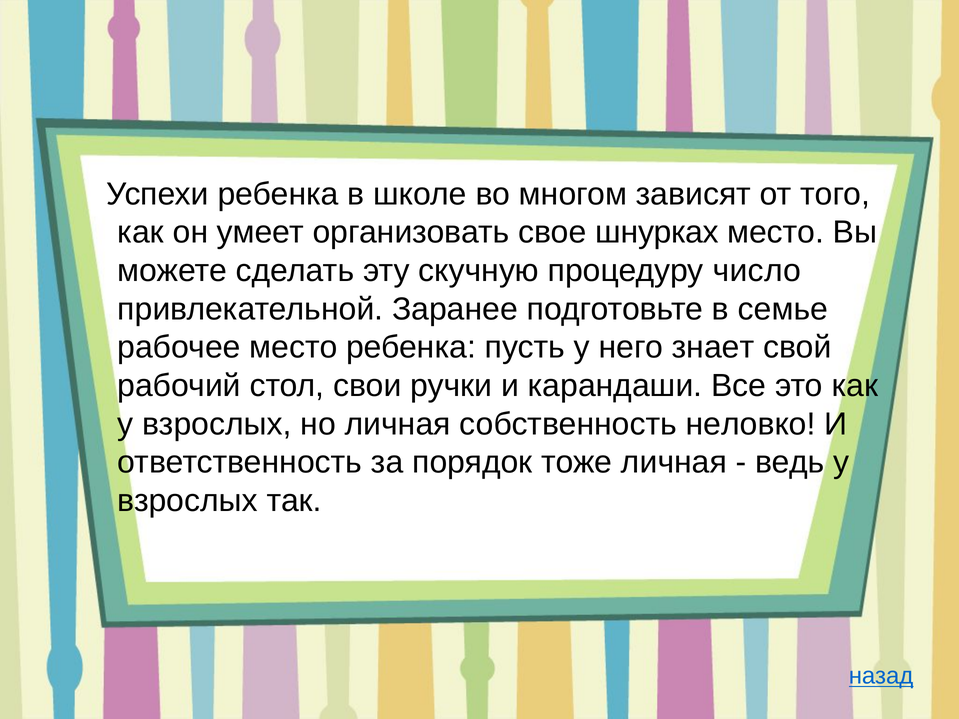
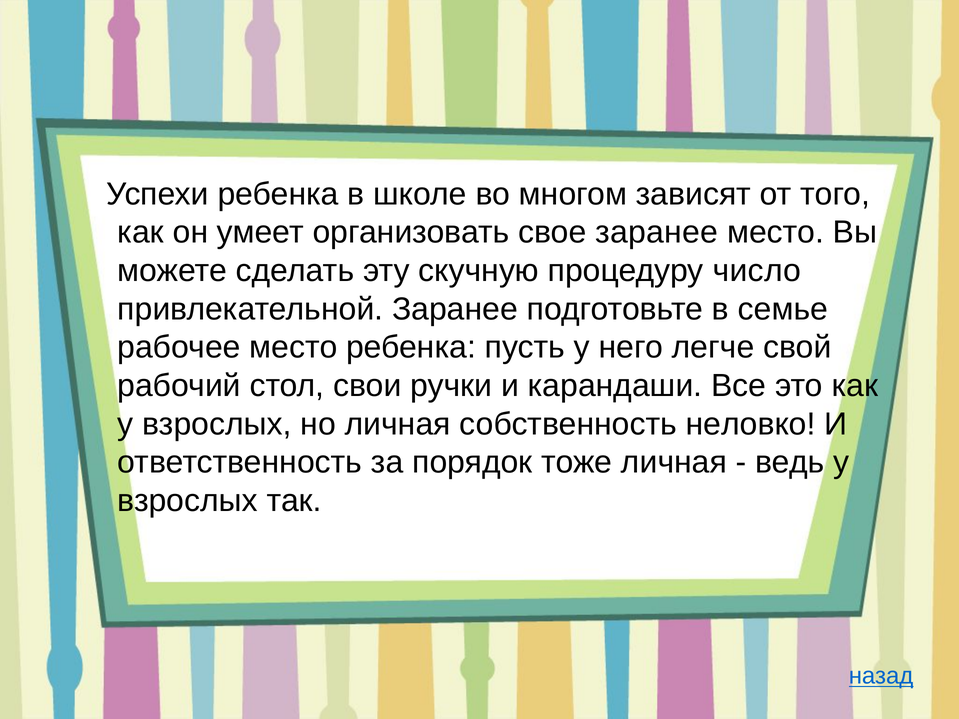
свое шнурках: шнурках -> заранее (657, 232)
знает: знает -> легче (713, 347)
